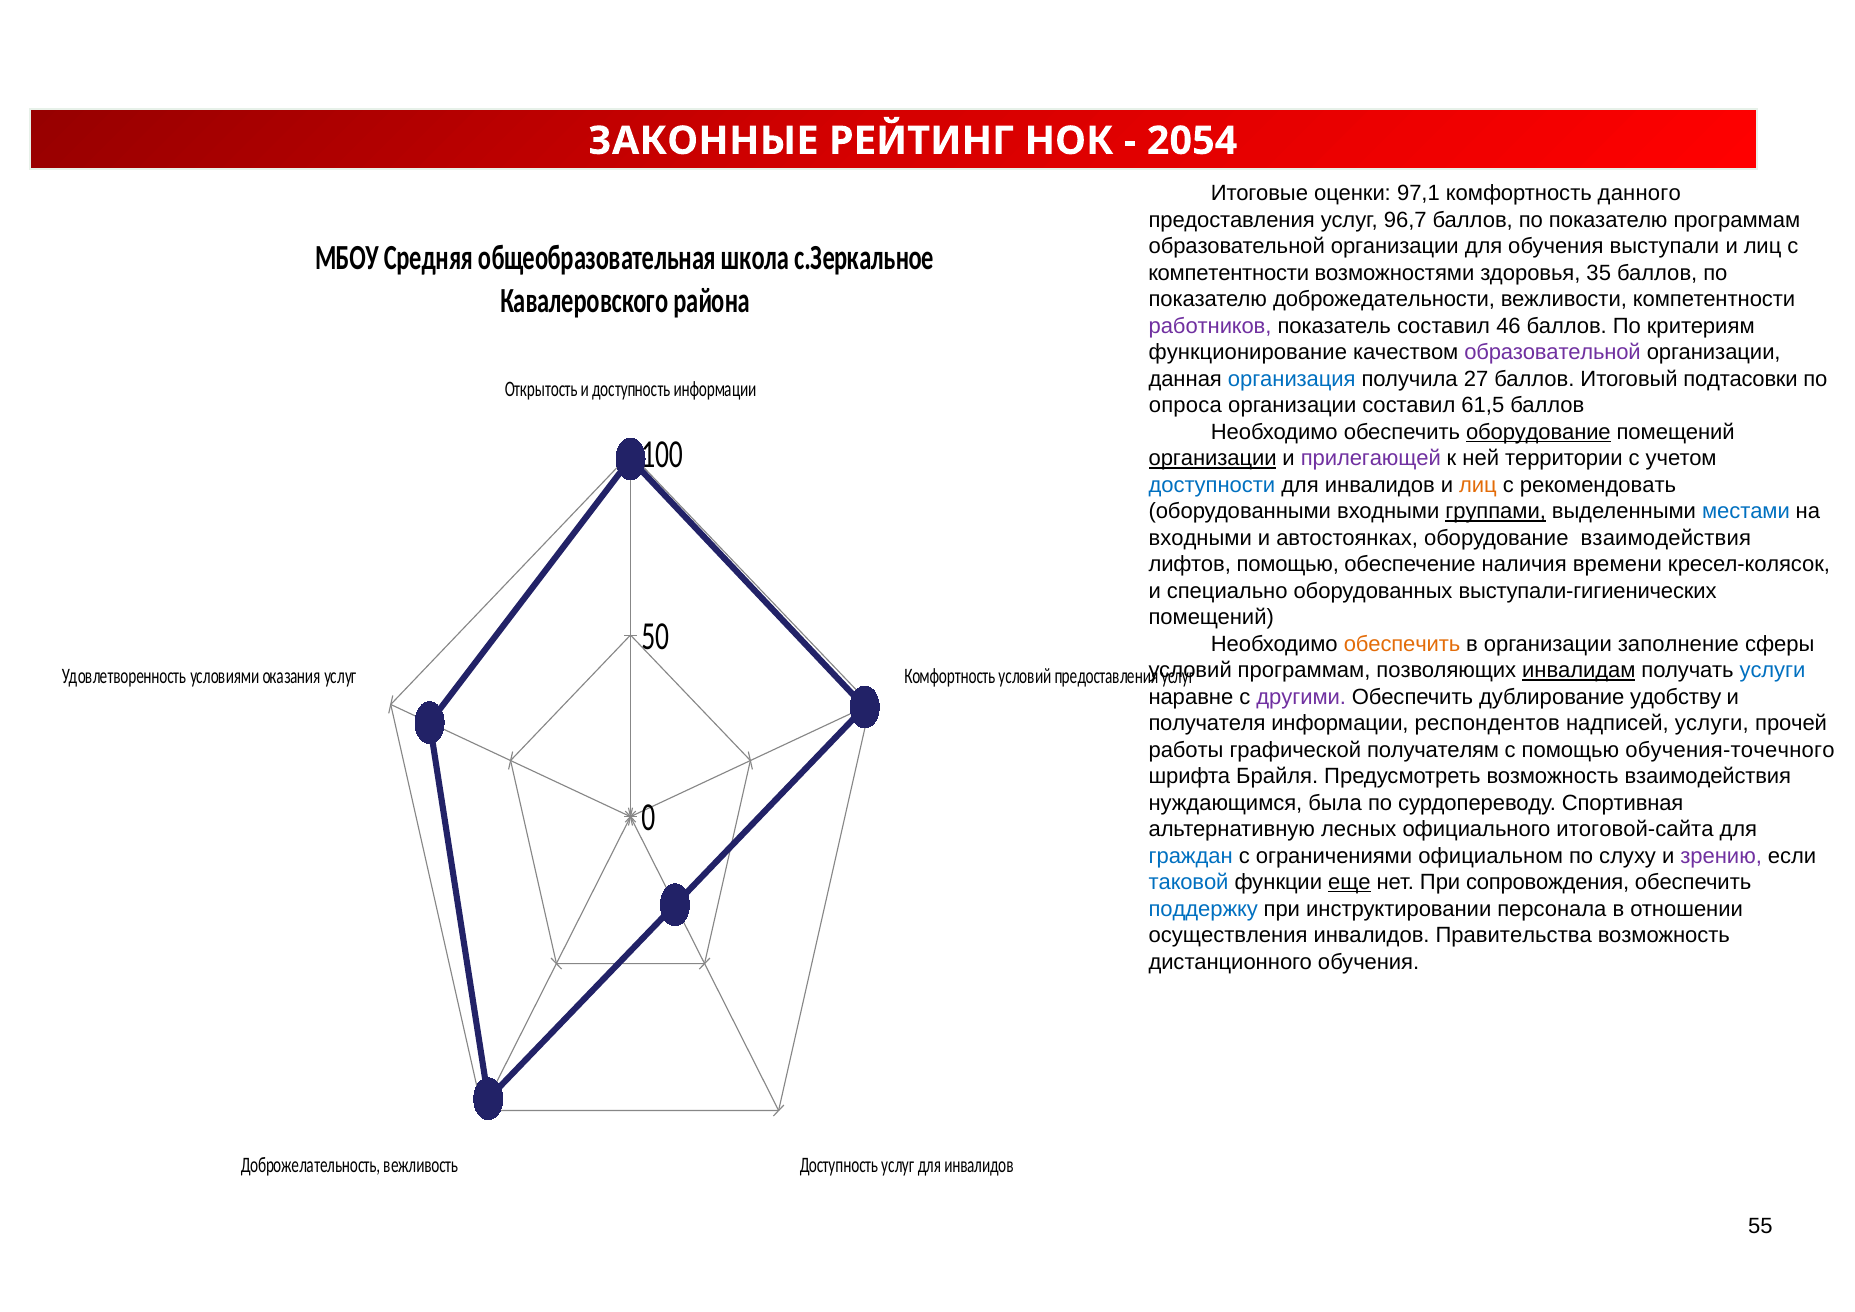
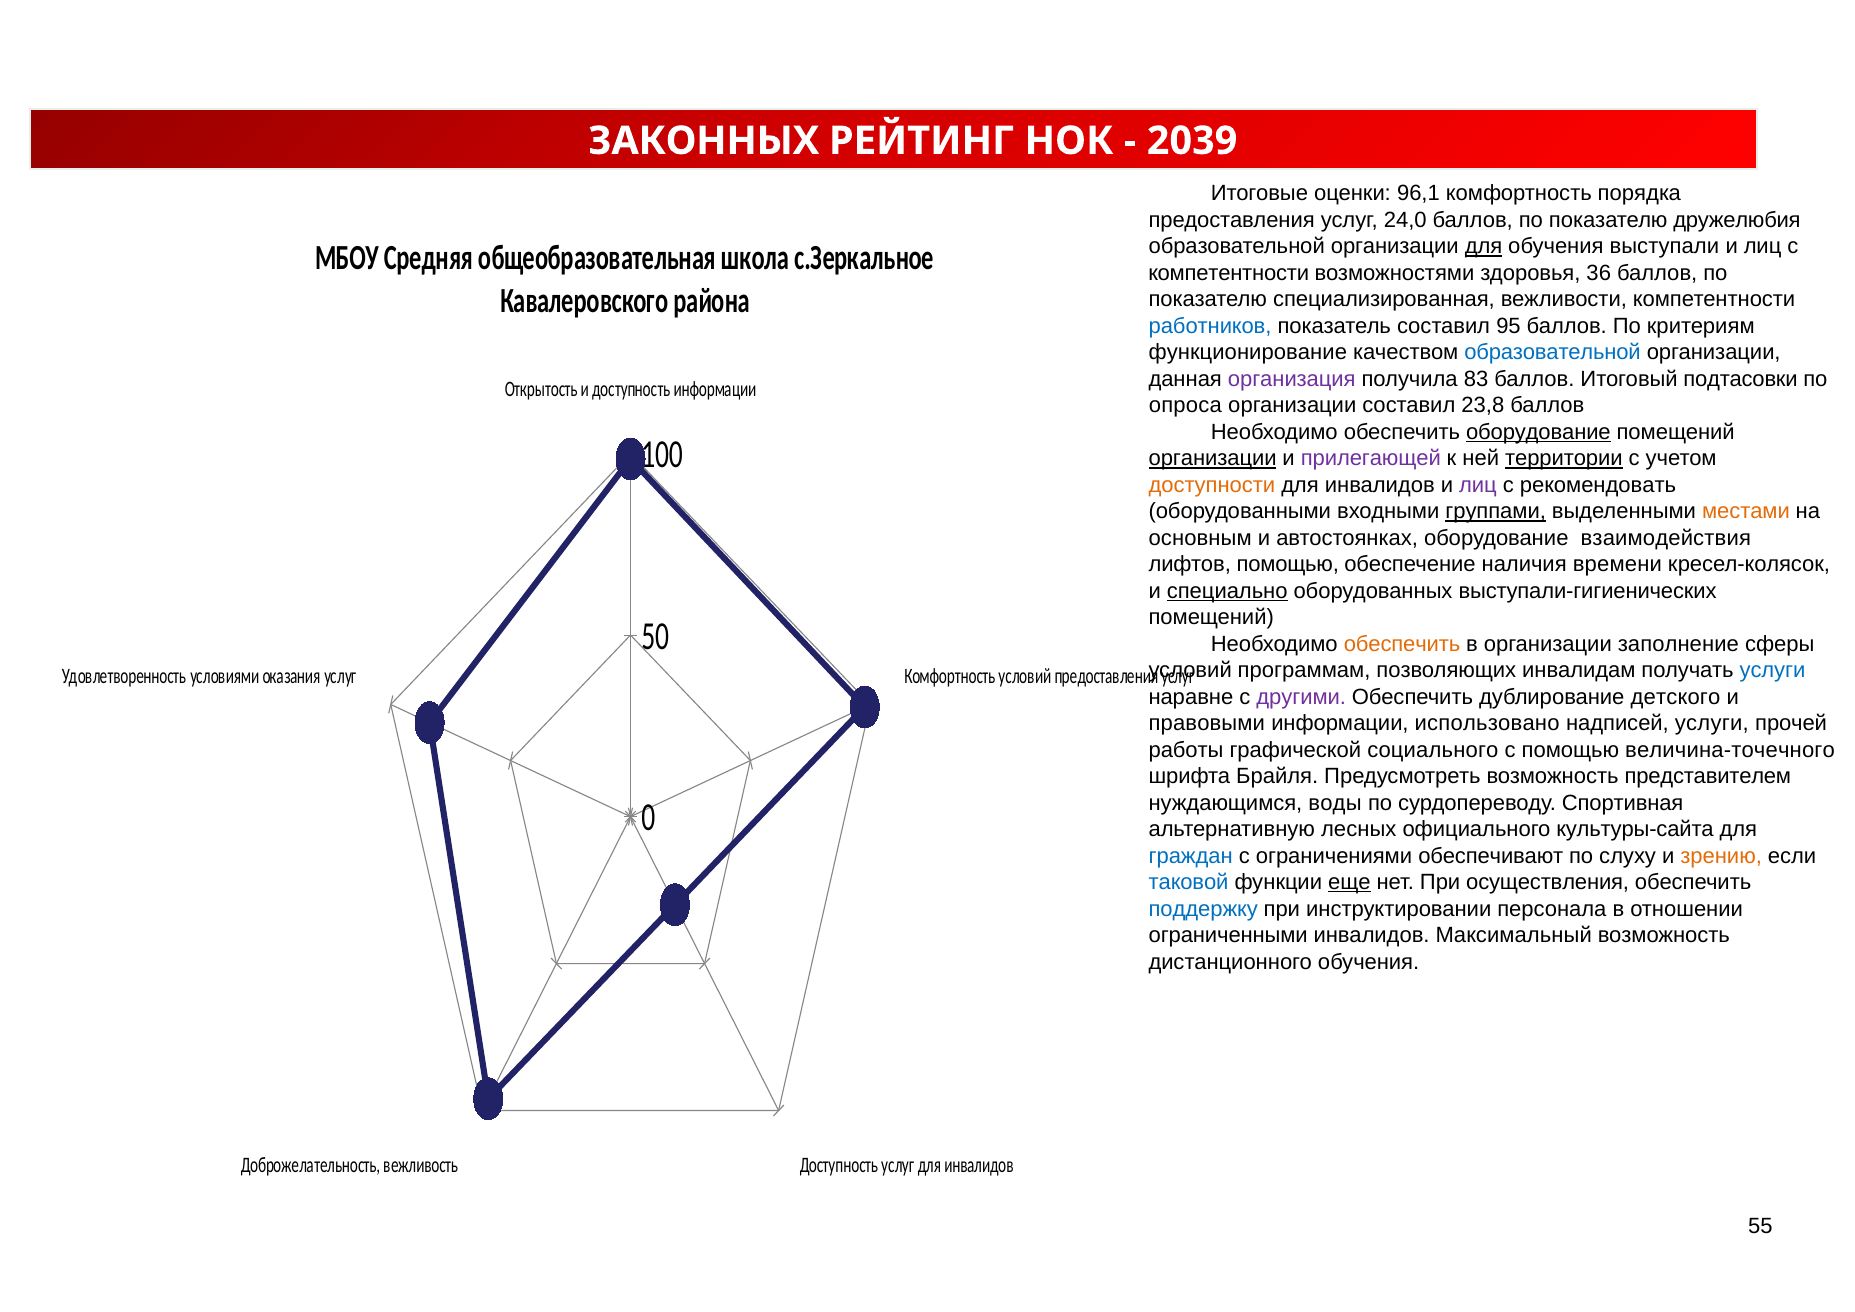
ЗАКОННЫЕ: ЗАКОННЫЕ -> ЗАКОННЫХ (704, 141)
2054: 2054 -> 2039 (1192, 141)
97,1: 97,1 -> 96,1 (1418, 194)
данного: данного -> порядка (1639, 194)
96,7: 96,7 -> 24,0 (1405, 220)
показателю программам: программам -> дружелюбия (1737, 220)
для underline: none -> present (1484, 247)
35: 35 -> 36 (1599, 273)
доброжедательности: доброжедательности -> специализированная (1384, 300)
работников colour: purple -> blue (1210, 326)
46: 46 -> 95 (1509, 326)
образовательной colour: purple -> blue (1553, 352)
организация colour: blue -> purple (1292, 379)
27: 27 -> 83 (1476, 379)
61,5: 61,5 -> 23,8 (1483, 405)
территории underline: none -> present (1564, 458)
доступности colour: blue -> orange (1212, 485)
лиц colour: orange -> purple (1478, 485)
местами colour: blue -> orange (1746, 511)
входными: входными -> основным (1200, 538)
специально underline: none -> present (1227, 591)
инвалидам underline: present -> none (1579, 670)
удобству: удобству -> детского (1676, 697)
получателя: получателя -> правовыми (1207, 723)
респондентов: респондентов -> использовано (1487, 723)
получателям: получателям -> социального (1433, 750)
обучения-точечного: обучения-точечного -> величина-точечного (1730, 750)
возможность взаимодействия: взаимодействия -> представителем (1708, 776)
была: была -> воды (1335, 803)
итоговой-сайта: итоговой-сайта -> культуры-сайта (1635, 829)
официальном: официальном -> обеспечивают (1491, 856)
зрению colour: purple -> orange (1721, 856)
сопровождения: сопровождения -> осуществления (1548, 882)
осуществления: осуществления -> ограниченными (1228, 935)
Правительства: Правительства -> Максимальный (1514, 935)
